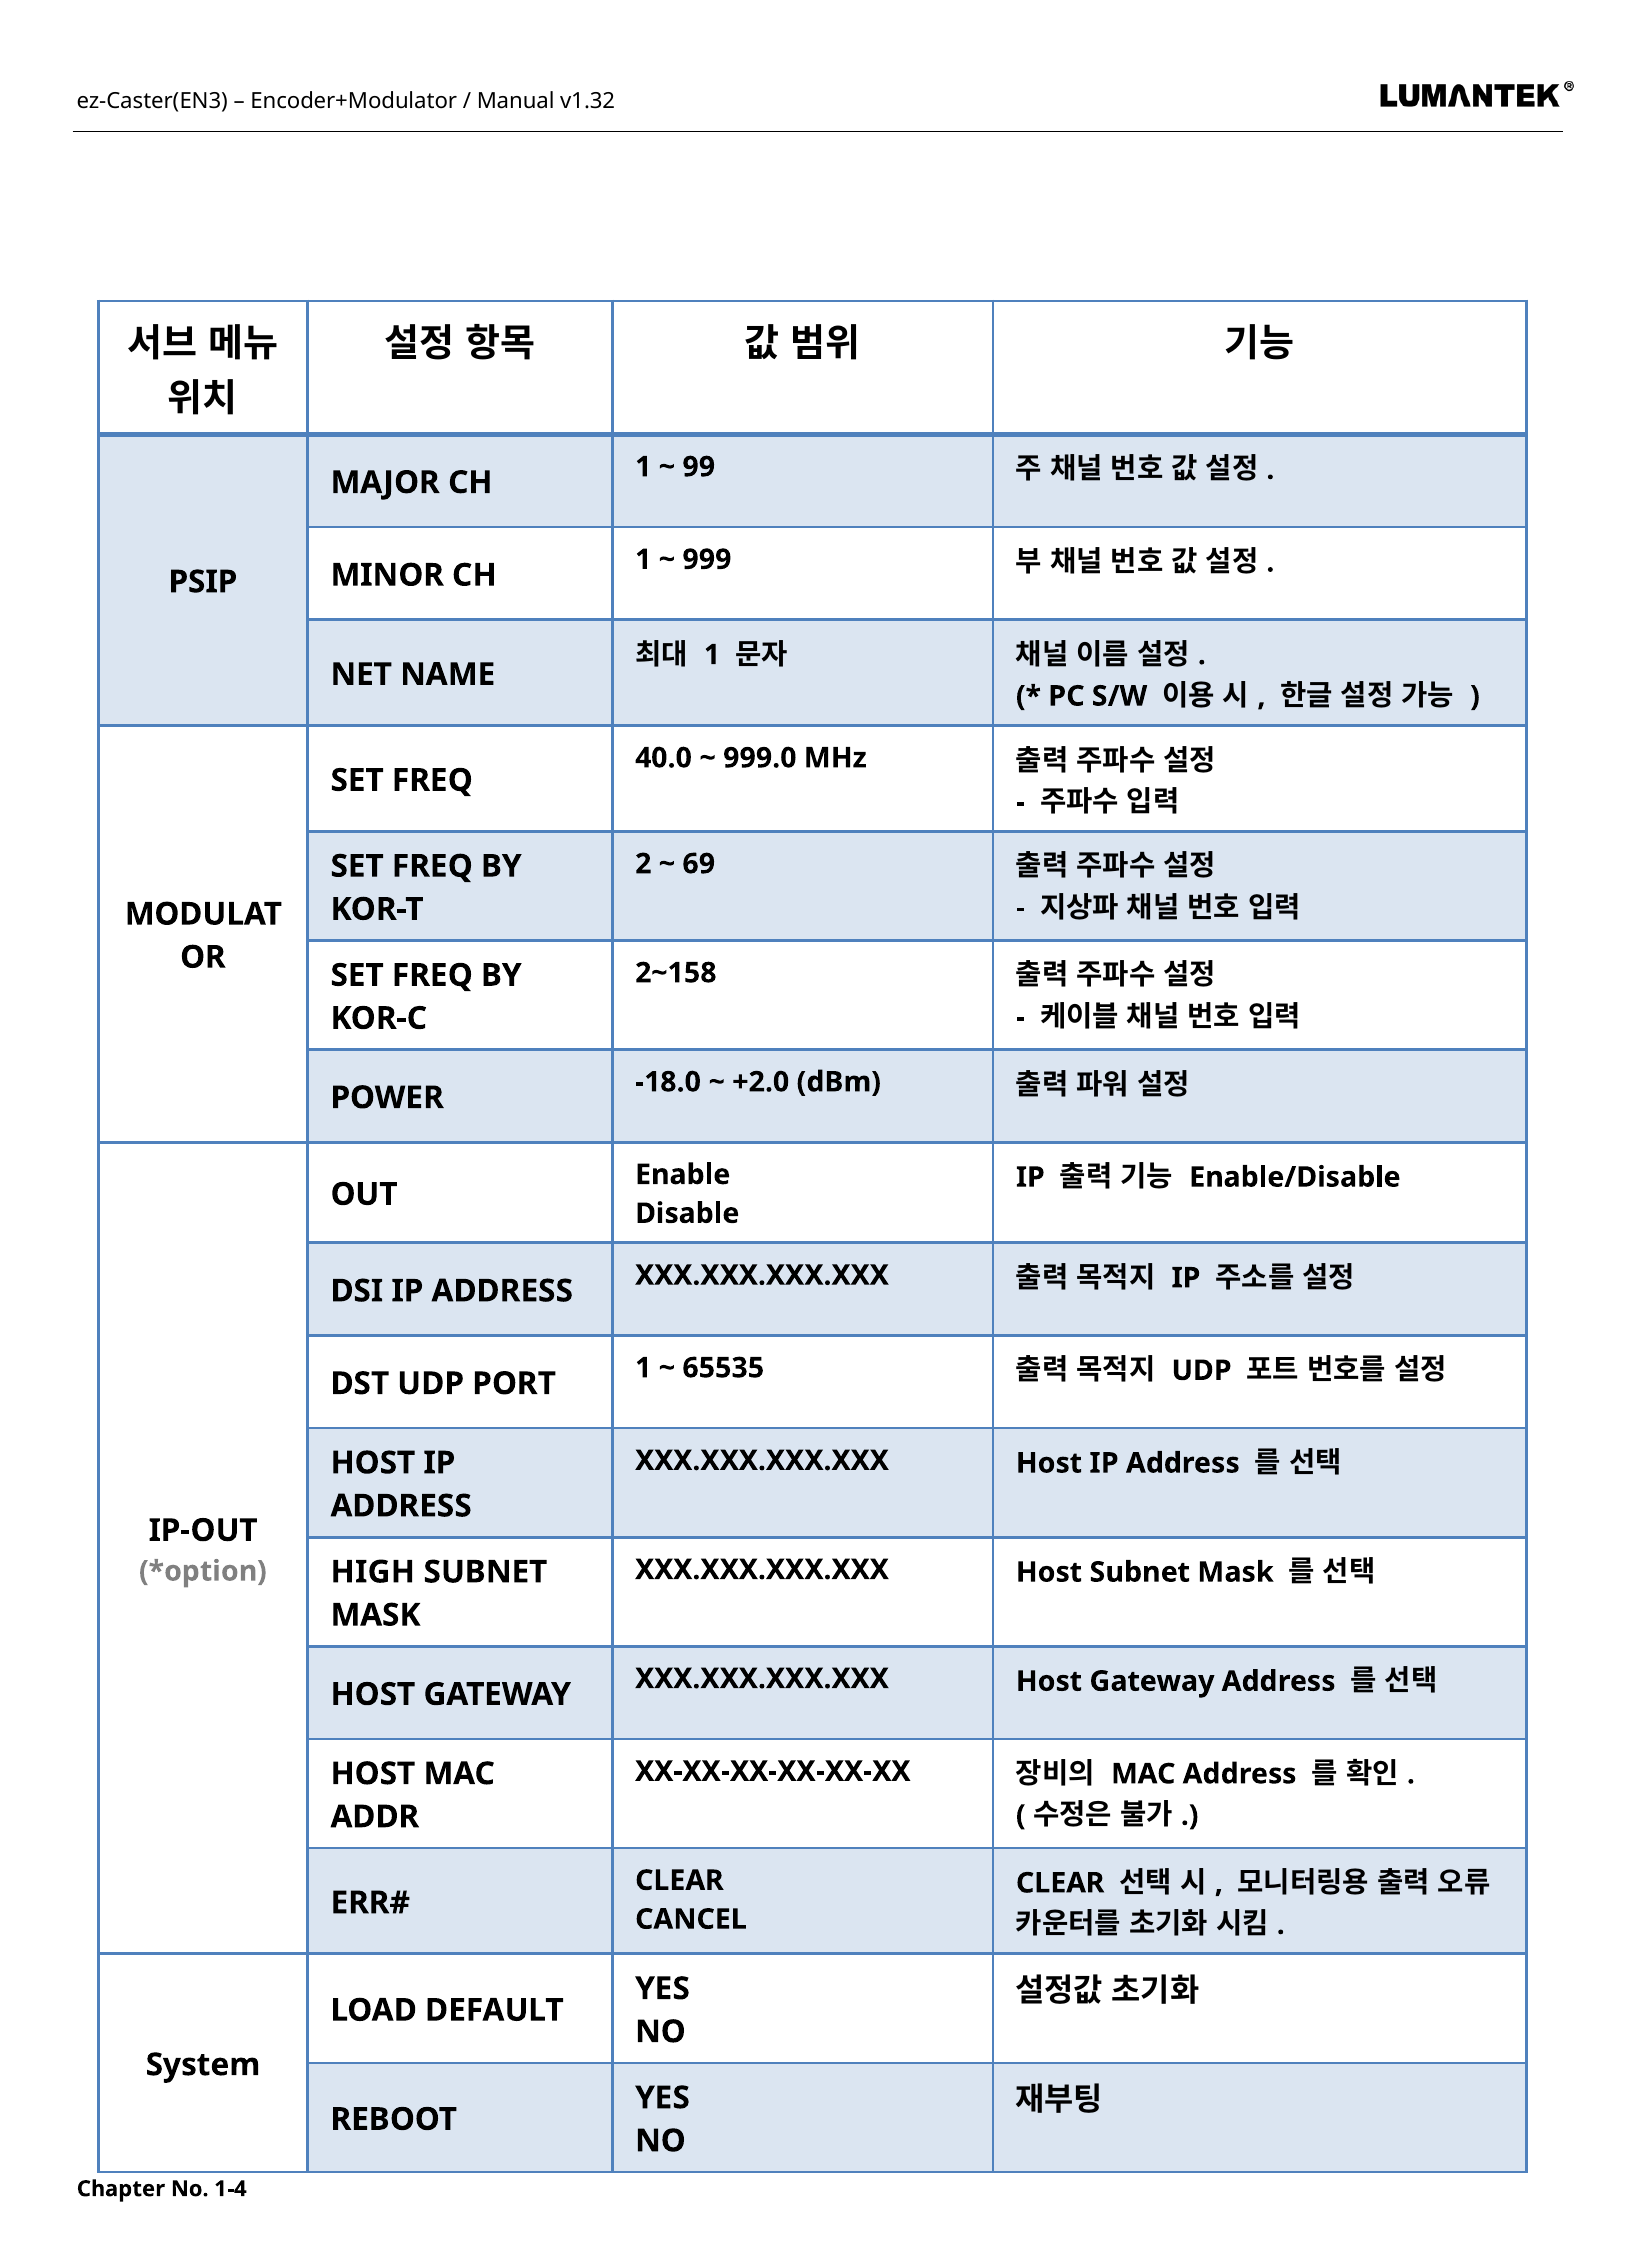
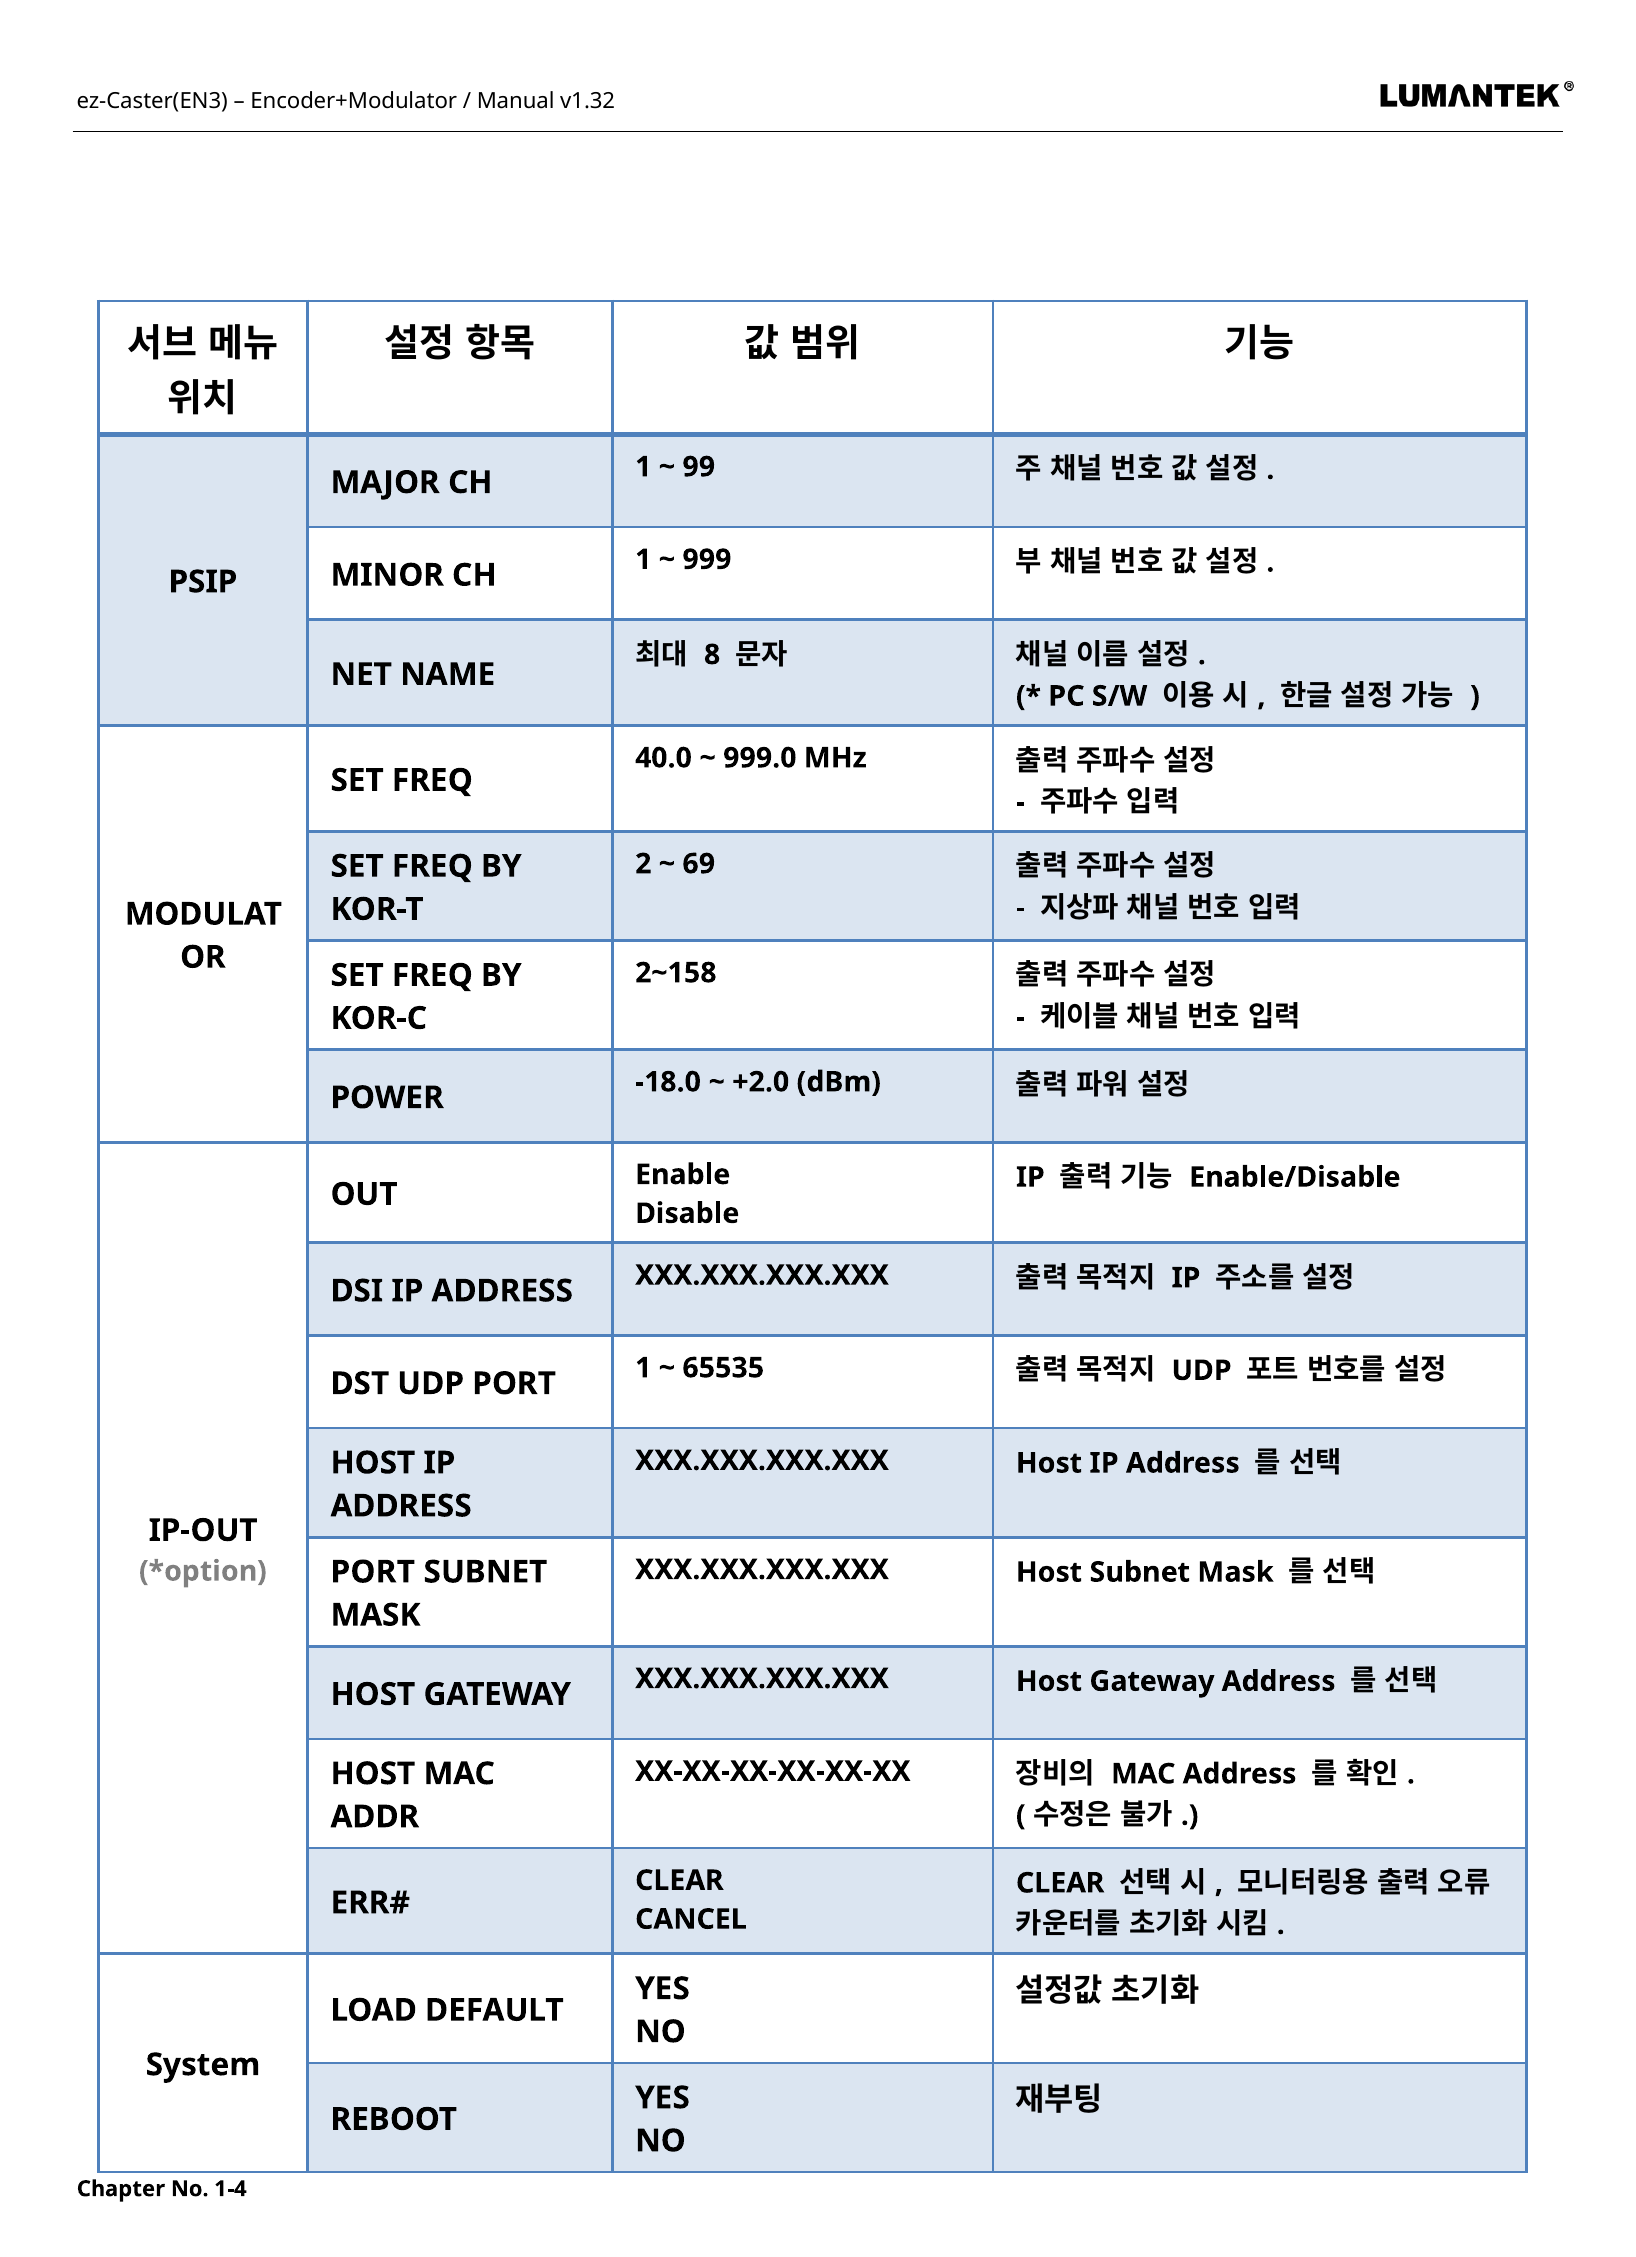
1: 1 -> 8 (712, 655)
HIGH: HIGH -> PORT (373, 1572)
